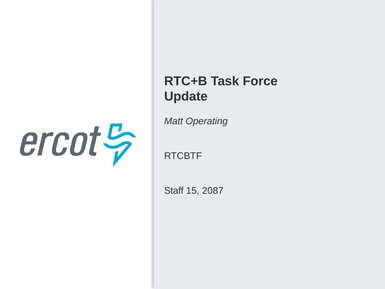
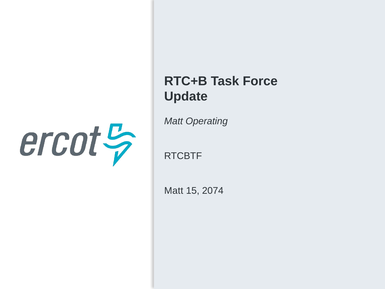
Staff: Staff -> Matt (174, 190)
2087: 2087 -> 2074 (213, 190)
